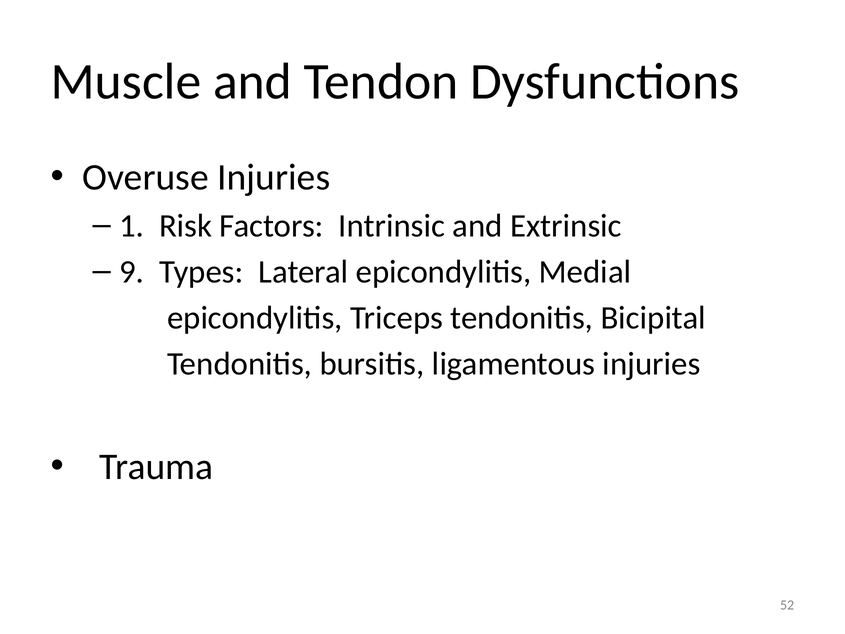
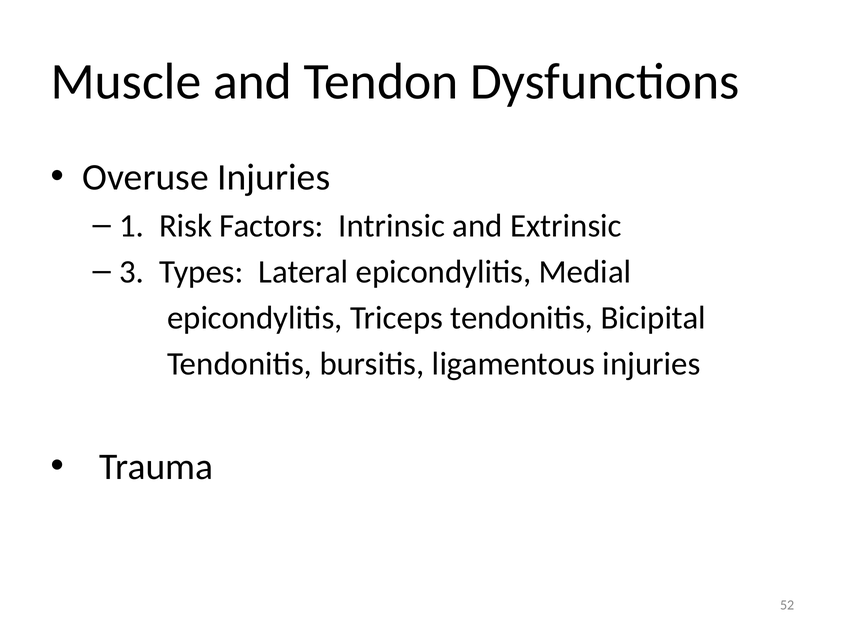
9: 9 -> 3 (132, 272)
